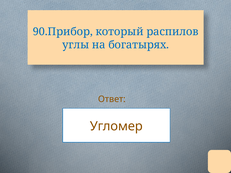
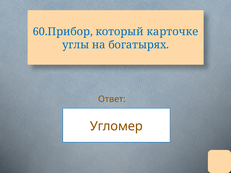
90.Прибор: 90.Прибор -> 60.Прибор (63, 32)
распилов: распилов -> карточке (172, 32)
